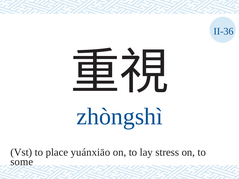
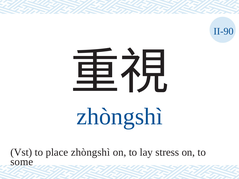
II-36: II-36 -> II-90 (224, 31)
place yuánxiāo: yuánxiāo -> zhòngshì (90, 152)
